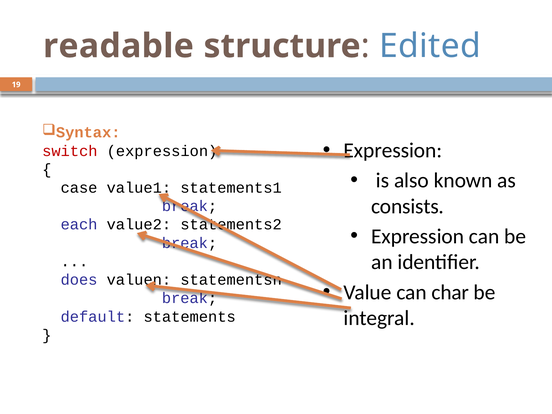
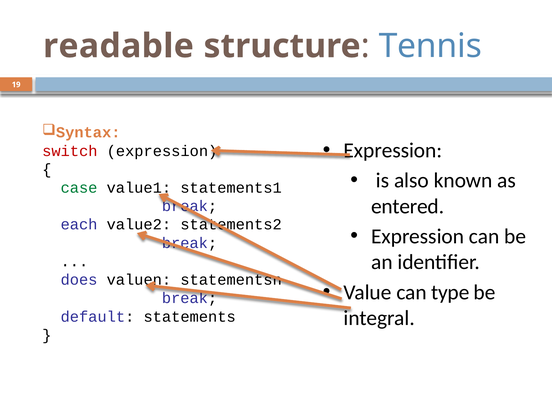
Edited: Edited -> Tennis (430, 46)
case colour: black -> green (79, 188)
consists: consists -> entered (408, 206)
char: char -> type (450, 292)
